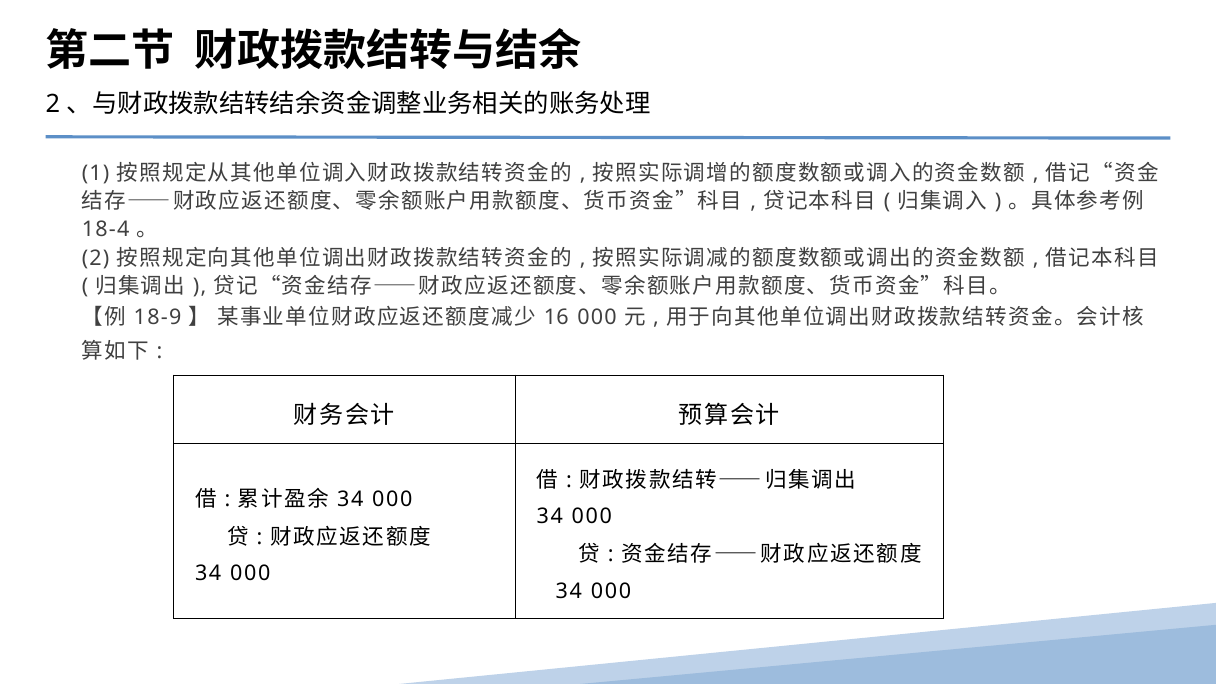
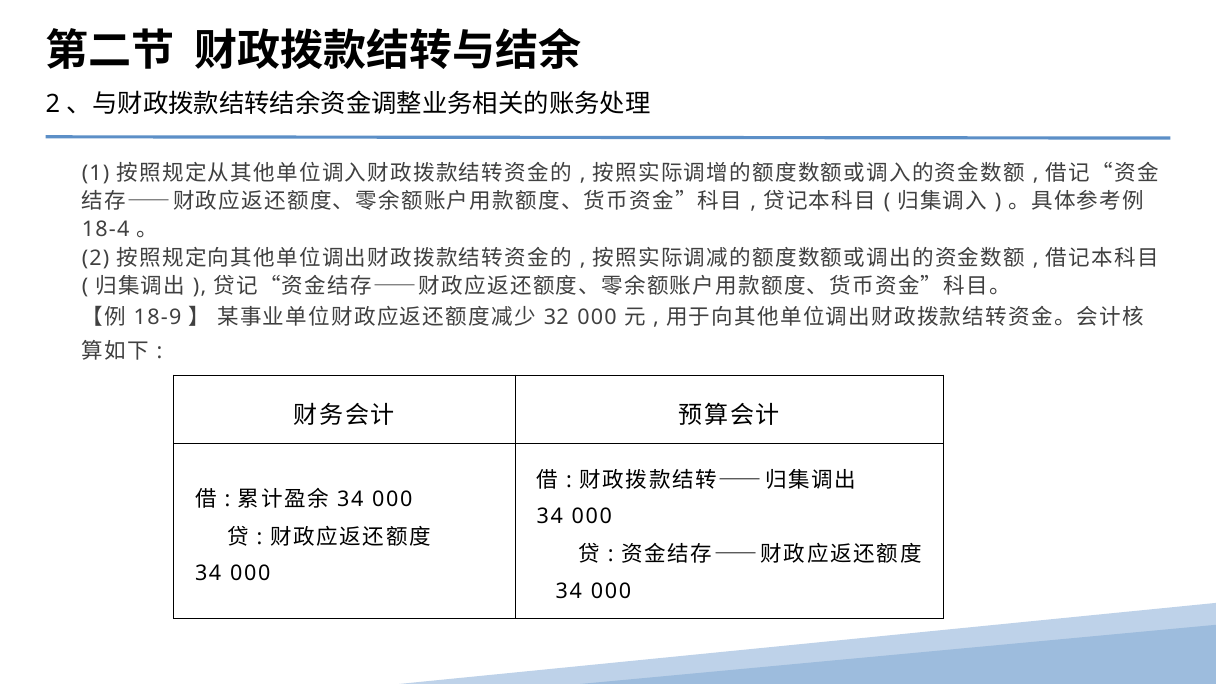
16: 16 -> 32 (556, 317)
